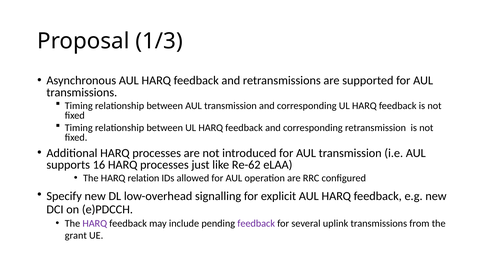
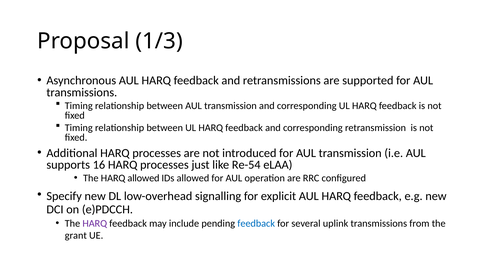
Re-62: Re-62 -> Re-54 (246, 165)
HARQ relation: relation -> allowed (143, 178)
feedback colour: purple -> blue (256, 223)
